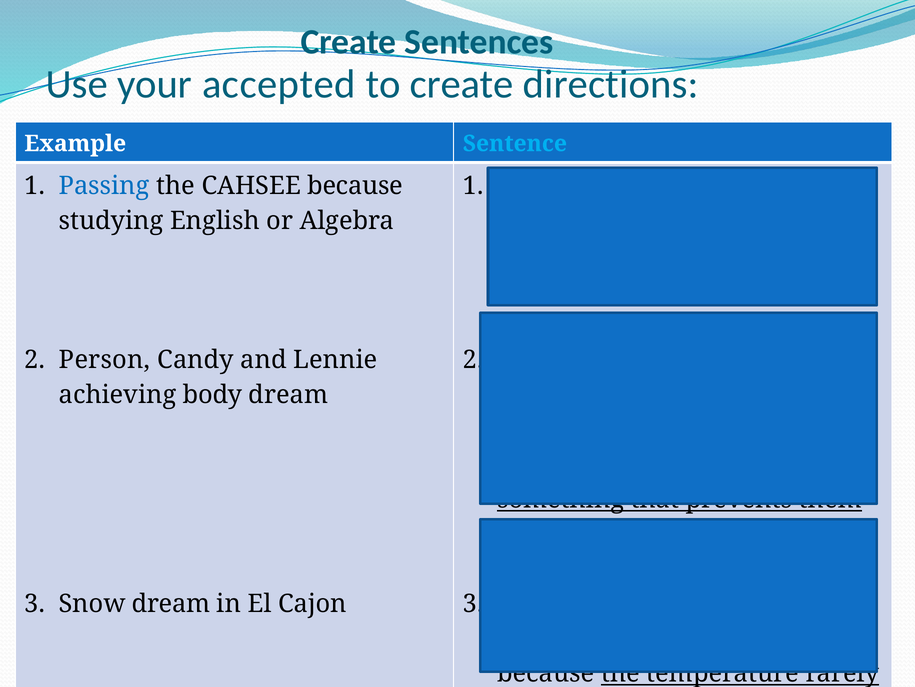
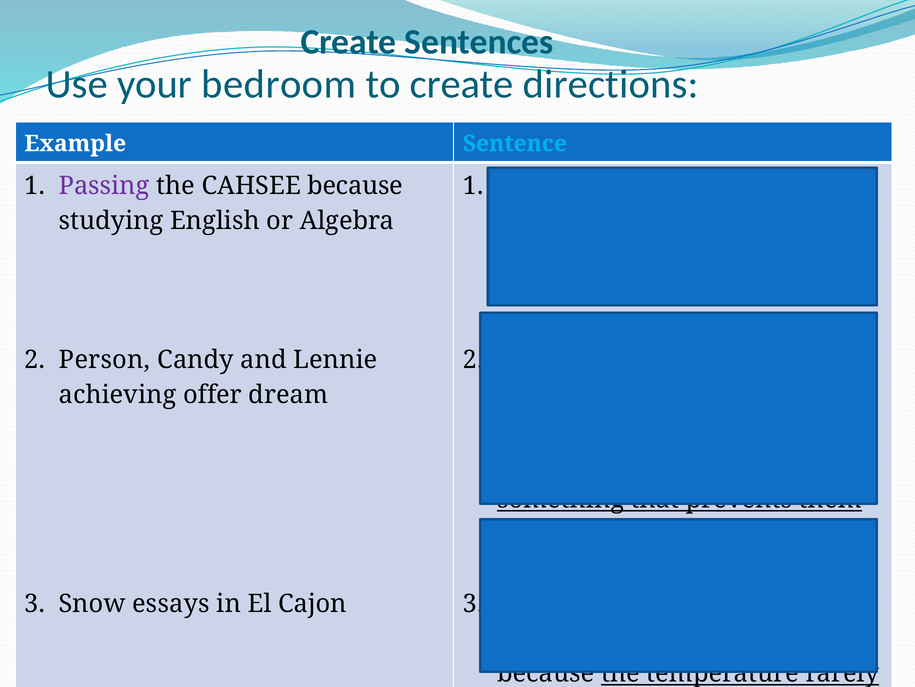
accepted: accepted -> bedroom (279, 84)
Passing colour: blue -> purple (104, 186)
body: body -> offer (212, 394)
Snow dream: dream -> essays (171, 603)
